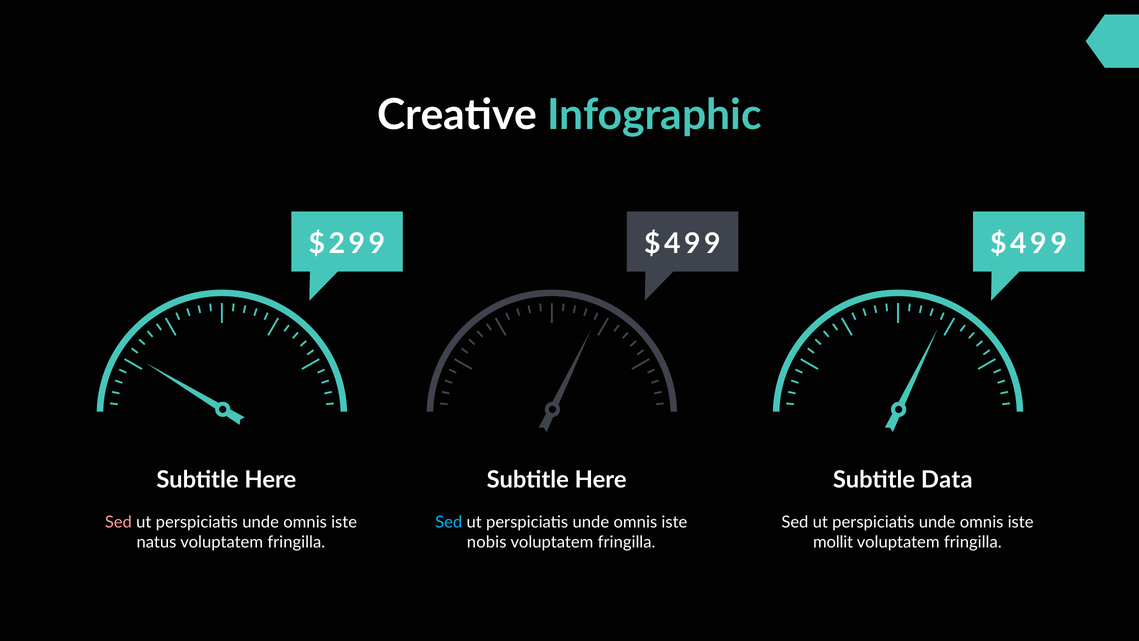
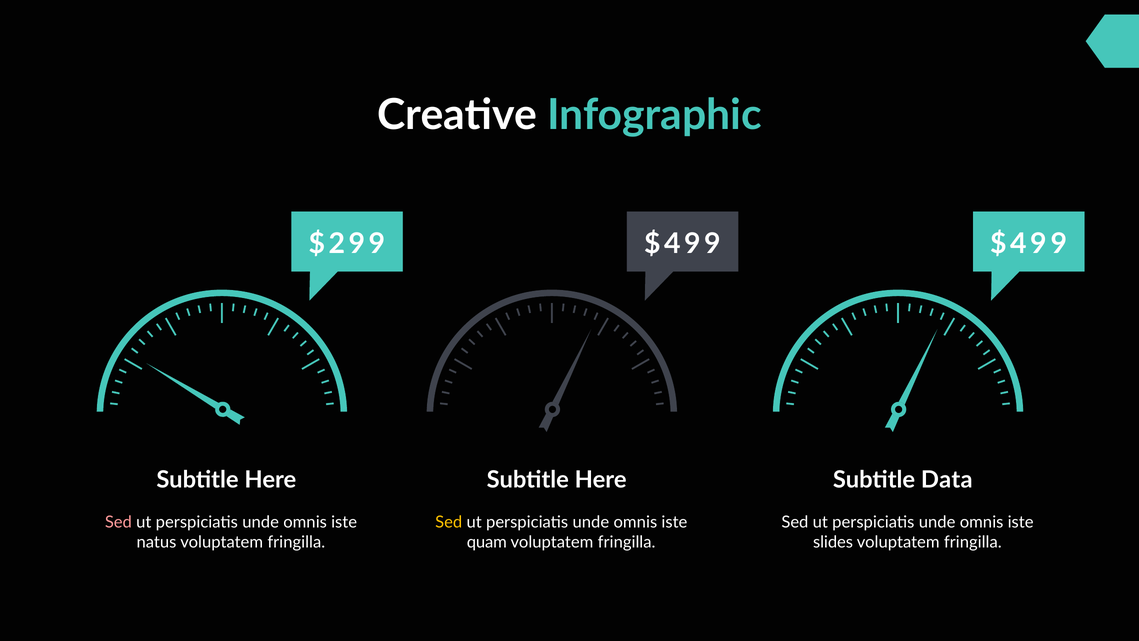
Sed colour: light blue -> yellow (449, 522)
nobis: nobis -> quam (487, 542)
mollit: mollit -> slides (833, 542)
